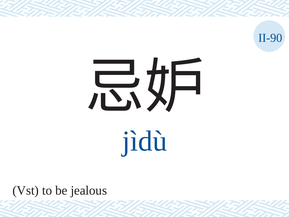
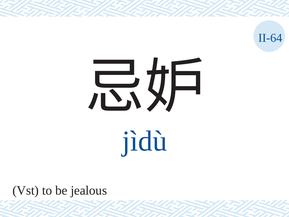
II-90: II-90 -> II-64 (270, 38)
